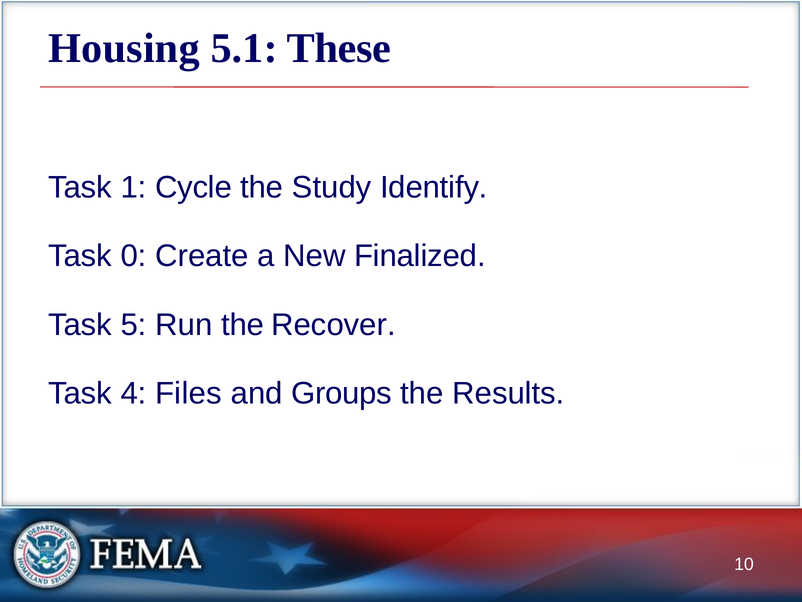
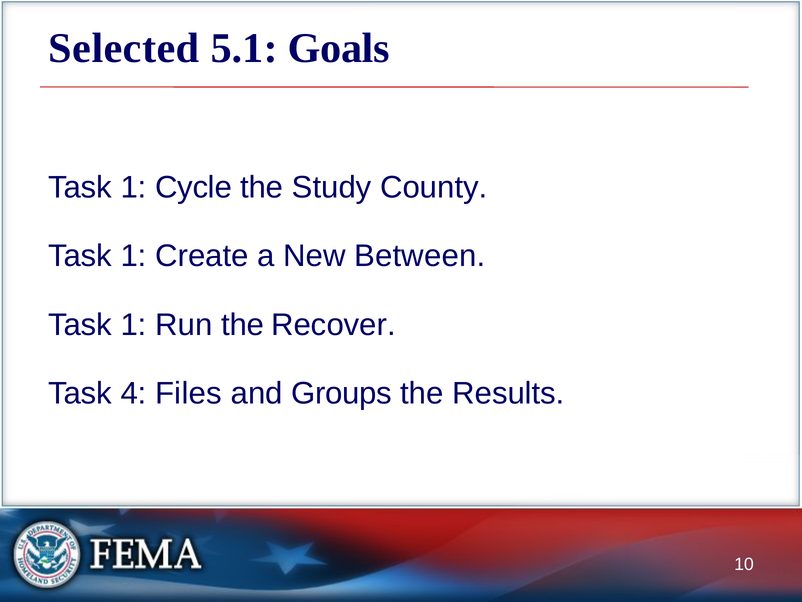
Housing: Housing -> Selected (124, 48)
These: These -> Goals (339, 48)
Identify: Identify -> County (434, 187)
0: 0 -> 1 (134, 256)
Finalized: Finalized -> Between (420, 256)
5: 5 -> 1 (134, 325)
